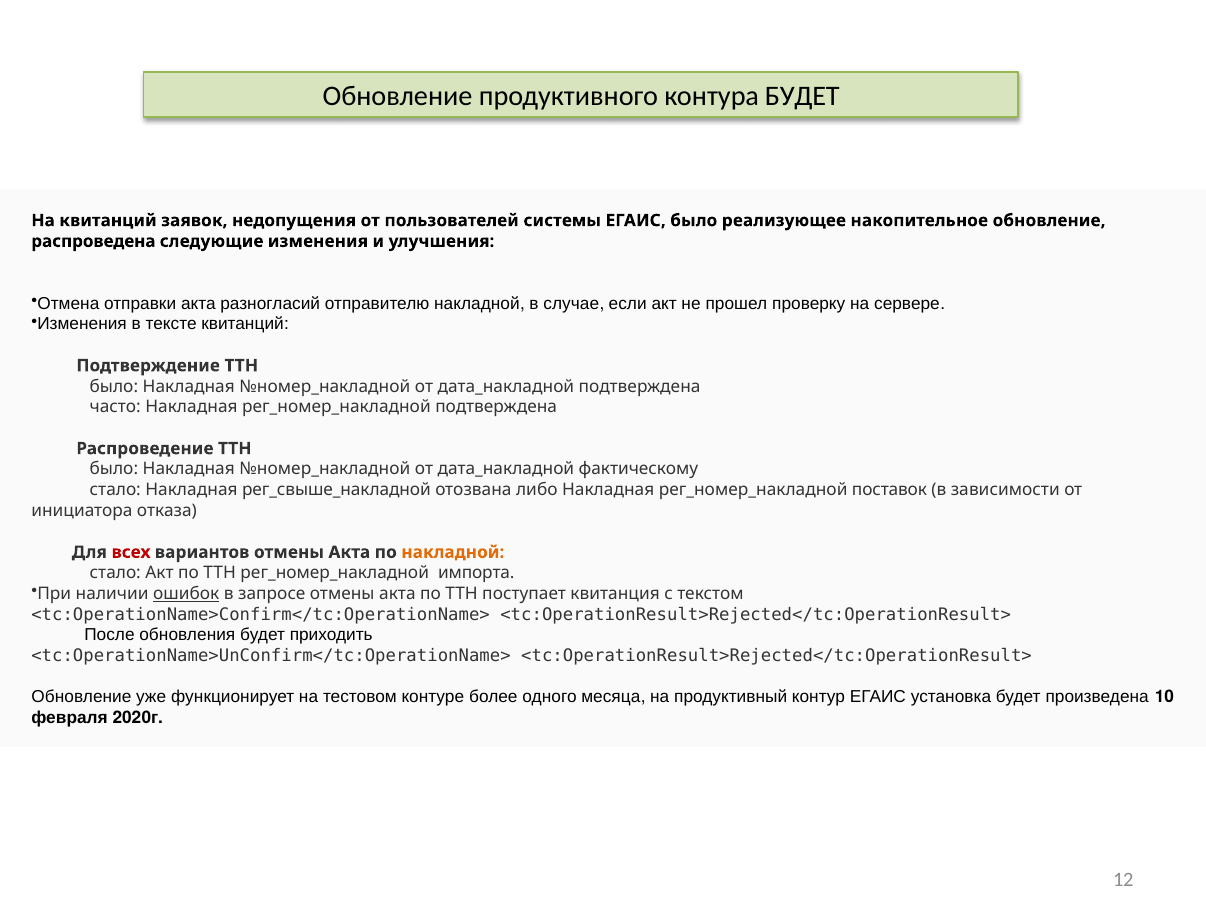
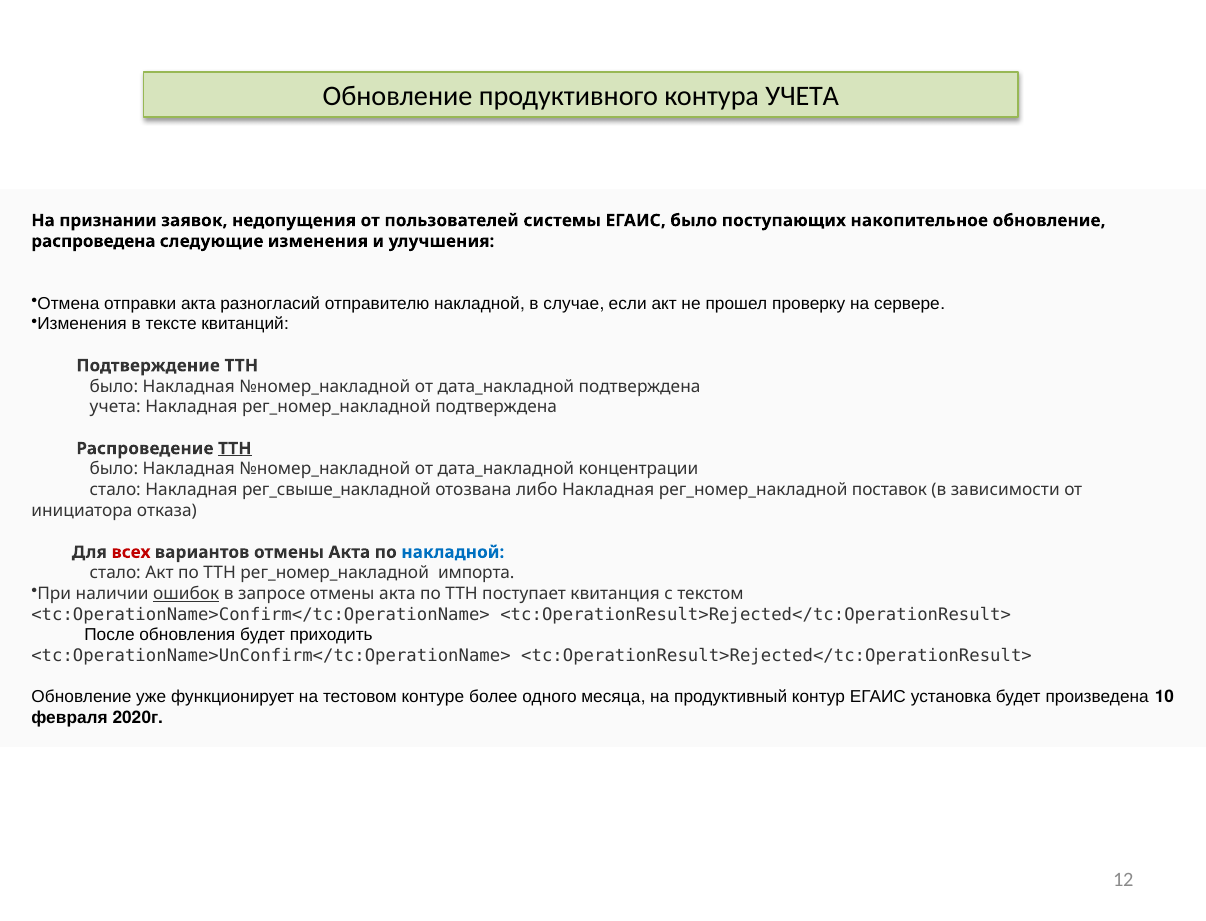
контура БУДЕТ: БУДЕТ -> УЧЕТА (802, 97)
На квитанций: квитанций -> признании (108, 221)
реализующее: реализующее -> поступающих (784, 221)
часто: часто -> учета (115, 407)
ТТН underline: none -> present (235, 449)
фактическому: фактическому -> концентрации (638, 469)
накладной colour: orange -> blue (453, 552)
